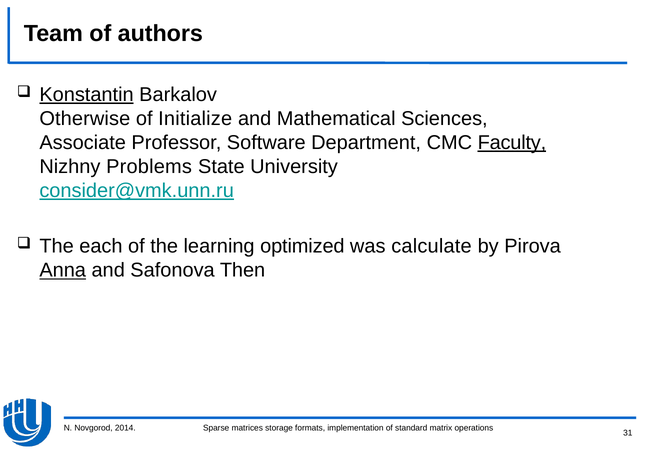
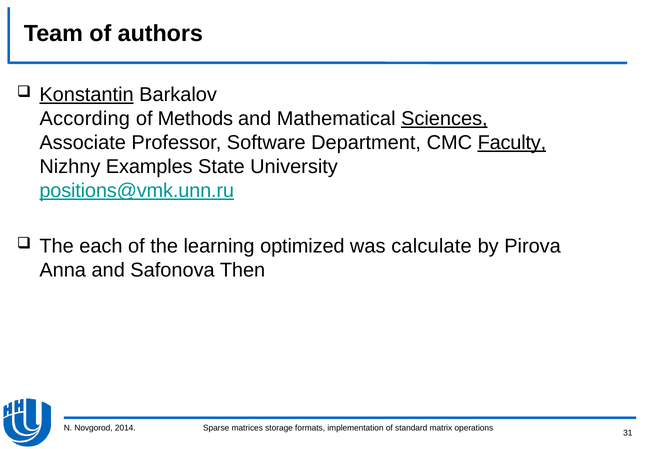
Otherwise: Otherwise -> According (85, 119)
Initialize: Initialize -> Methods (195, 119)
Sciences underline: none -> present (444, 119)
Problems: Problems -> Examples (149, 167)
consider@vmk.unn.ru: consider@vmk.unn.ru -> positions@vmk.unn.ru (137, 191)
Anna underline: present -> none (63, 271)
